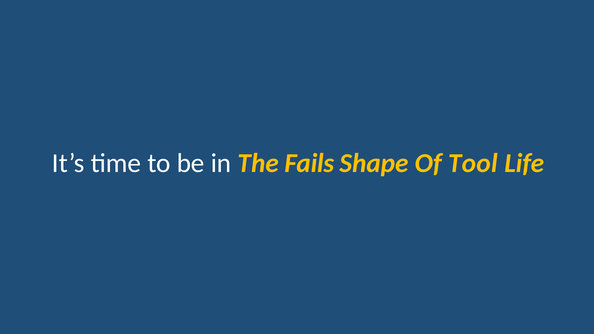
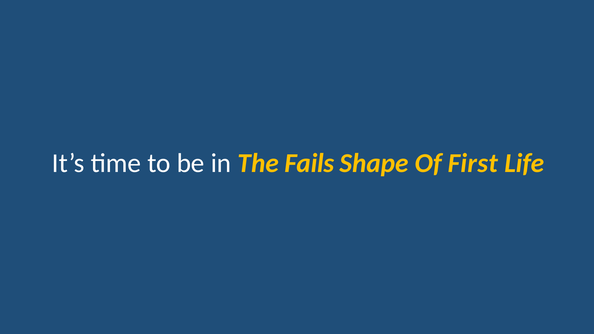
Tool: Tool -> First (473, 163)
